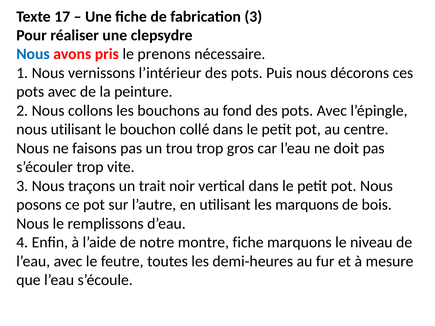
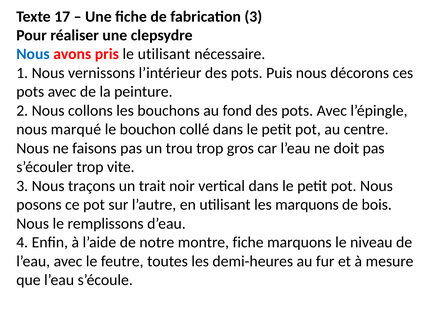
le prenons: prenons -> utilisant (164, 54)
nous utilisant: utilisant -> marqué (76, 130)
